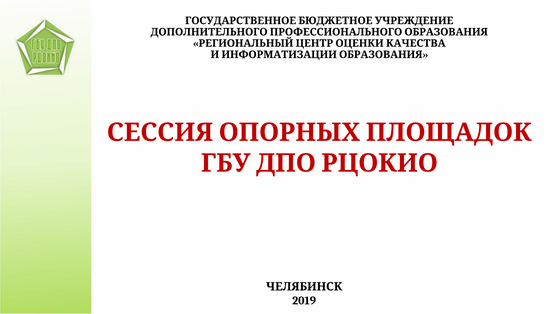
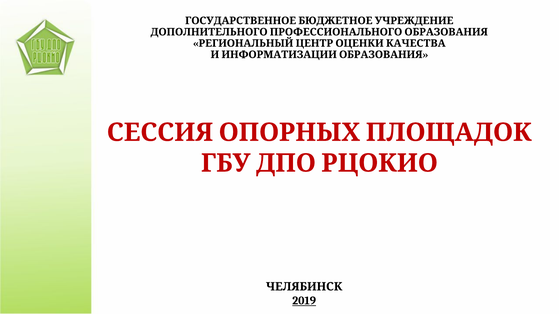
2019 underline: none -> present (304, 301)
